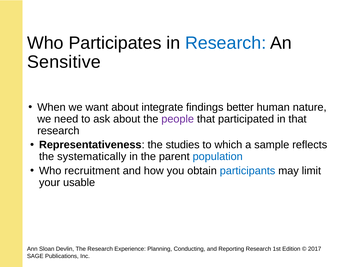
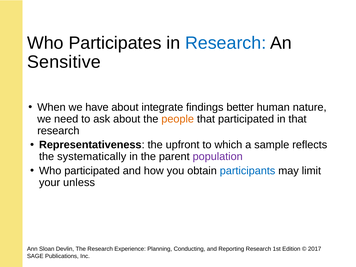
want: want -> have (97, 107)
people colour: purple -> orange (178, 119)
studies: studies -> upfront (183, 145)
population colour: blue -> purple (218, 157)
Who recruitment: recruitment -> participated (92, 171)
usable: usable -> unless (79, 183)
